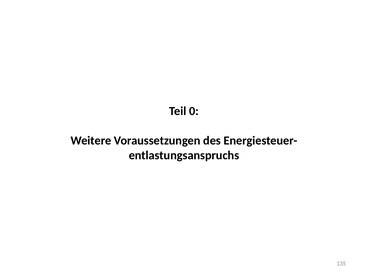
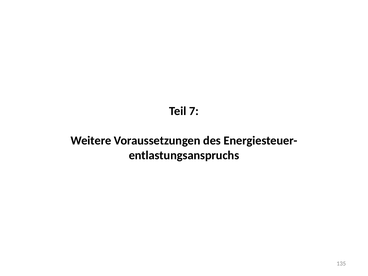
0: 0 -> 7 (194, 111)
